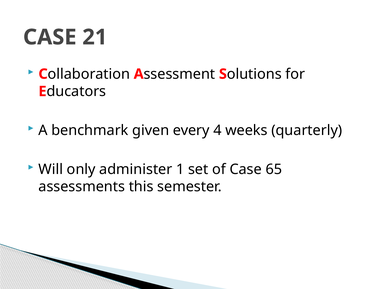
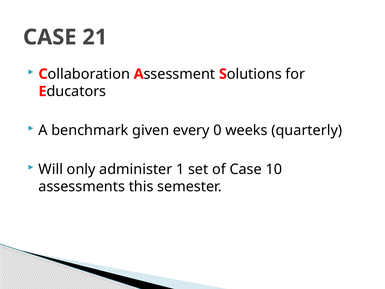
4: 4 -> 0 (217, 130)
65: 65 -> 10 (274, 169)
